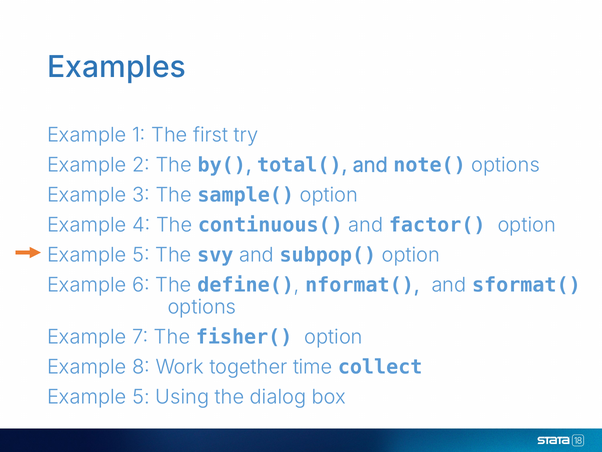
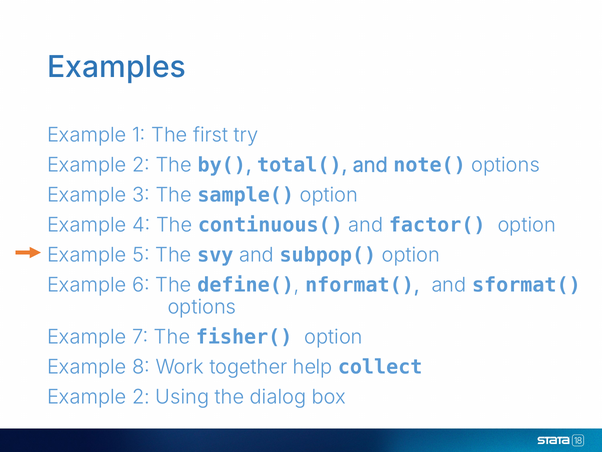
time: time -> help (313, 367)
5: 5 -> 2 (141, 397)
